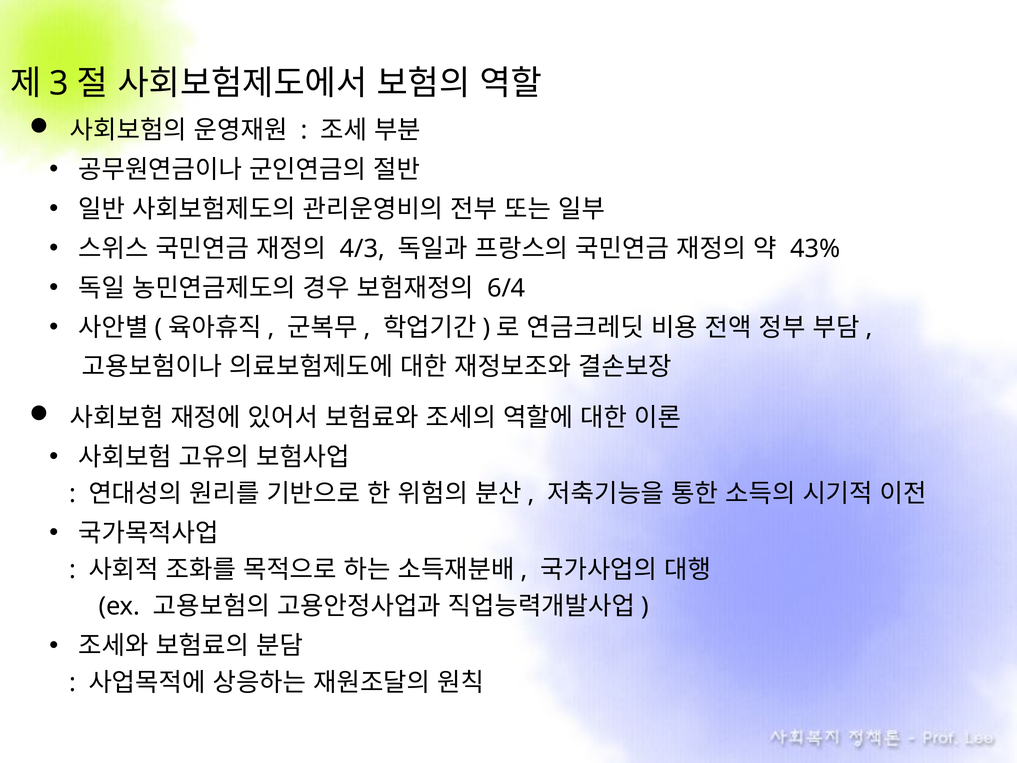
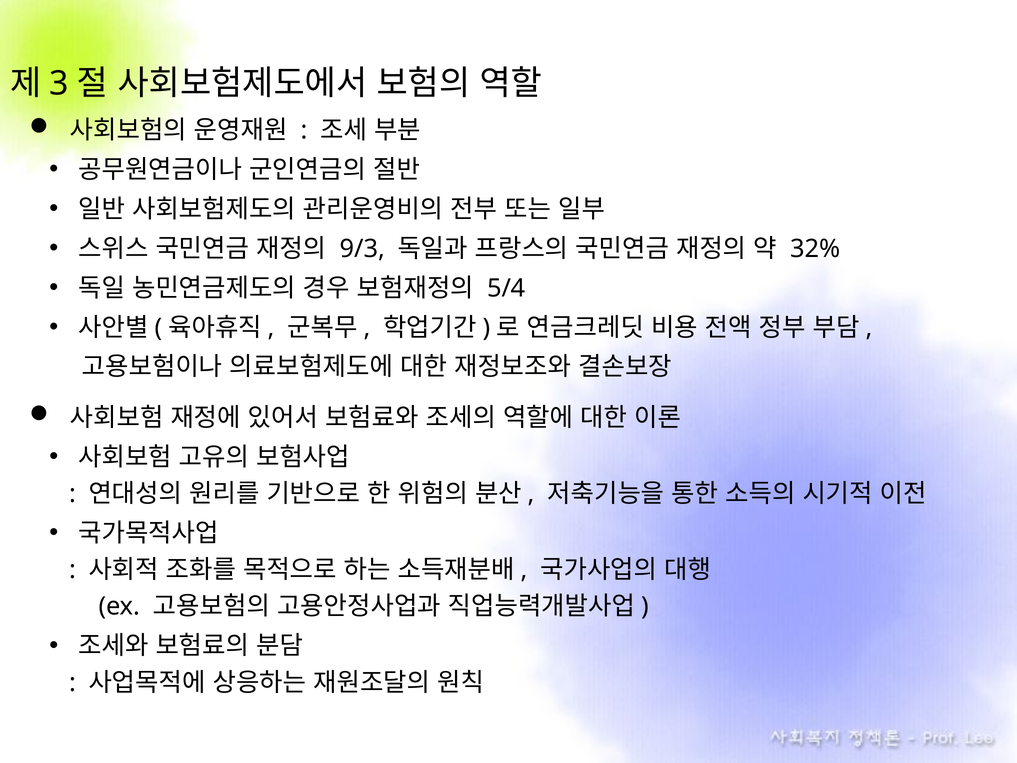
4/3: 4/3 -> 9/3 (362, 249)
43%: 43% -> 32% (815, 249)
6/4: 6/4 -> 5/4 (506, 288)
